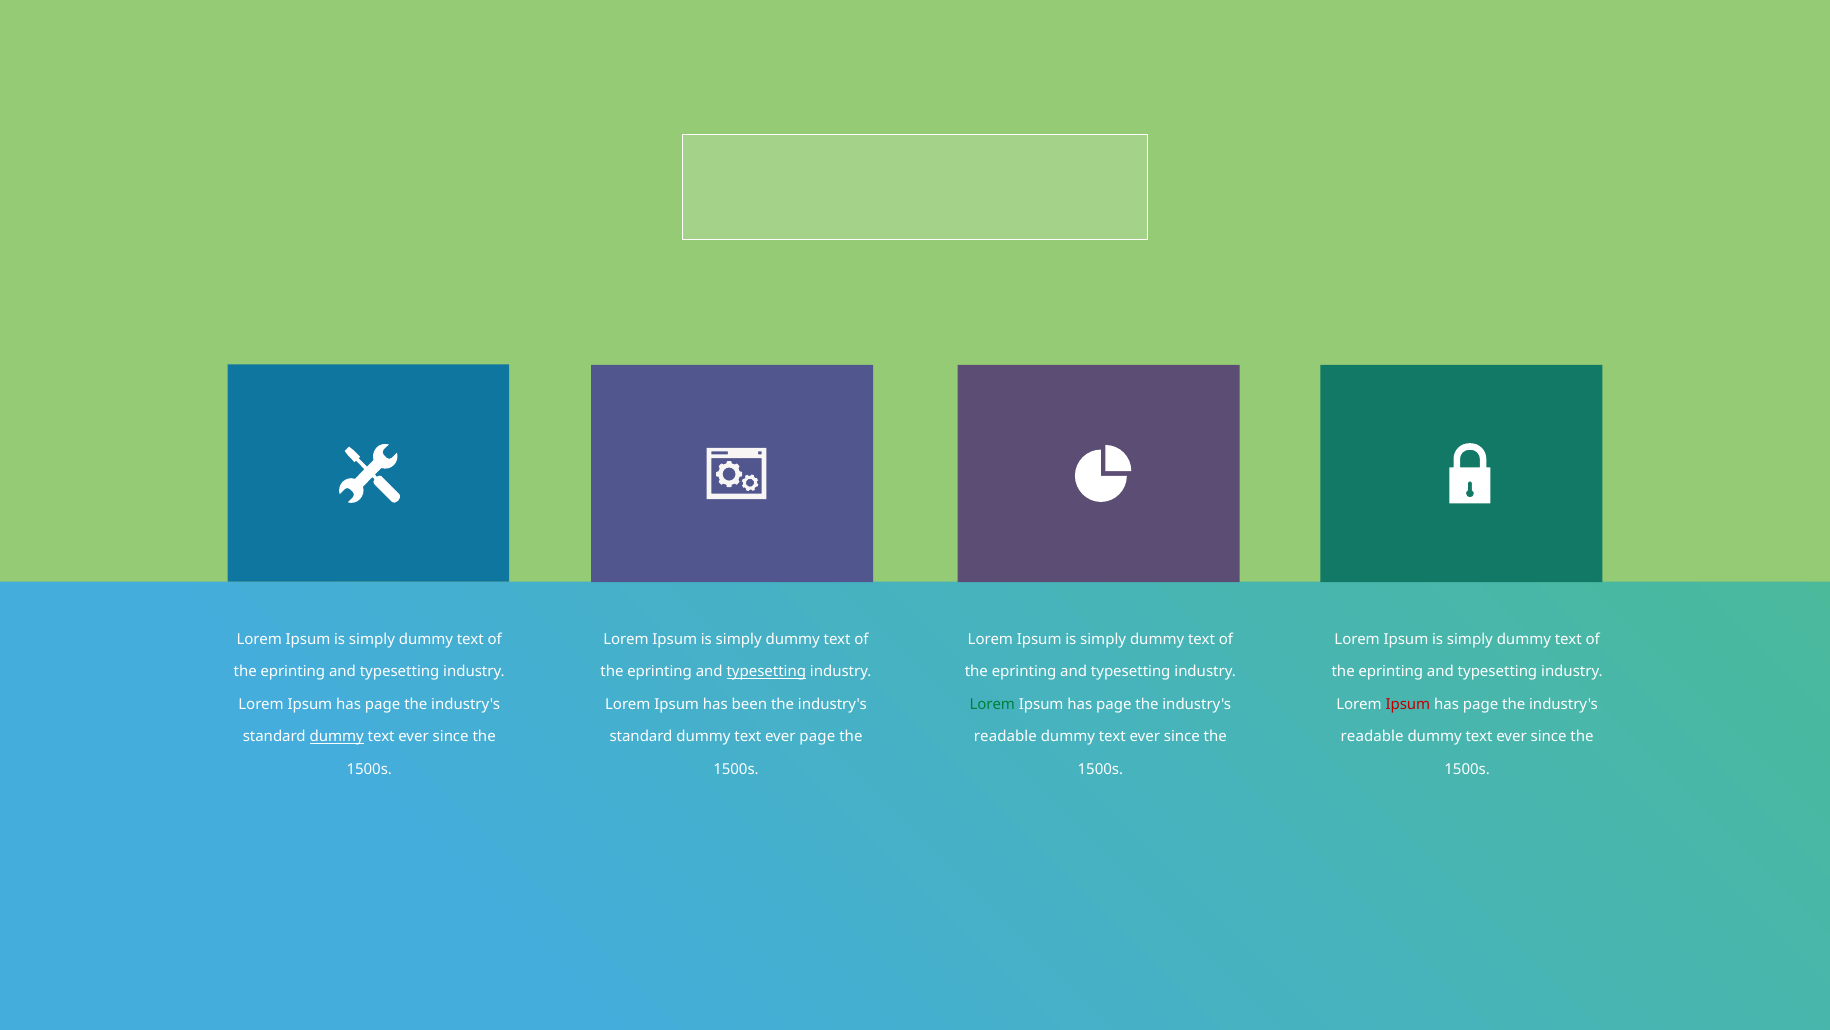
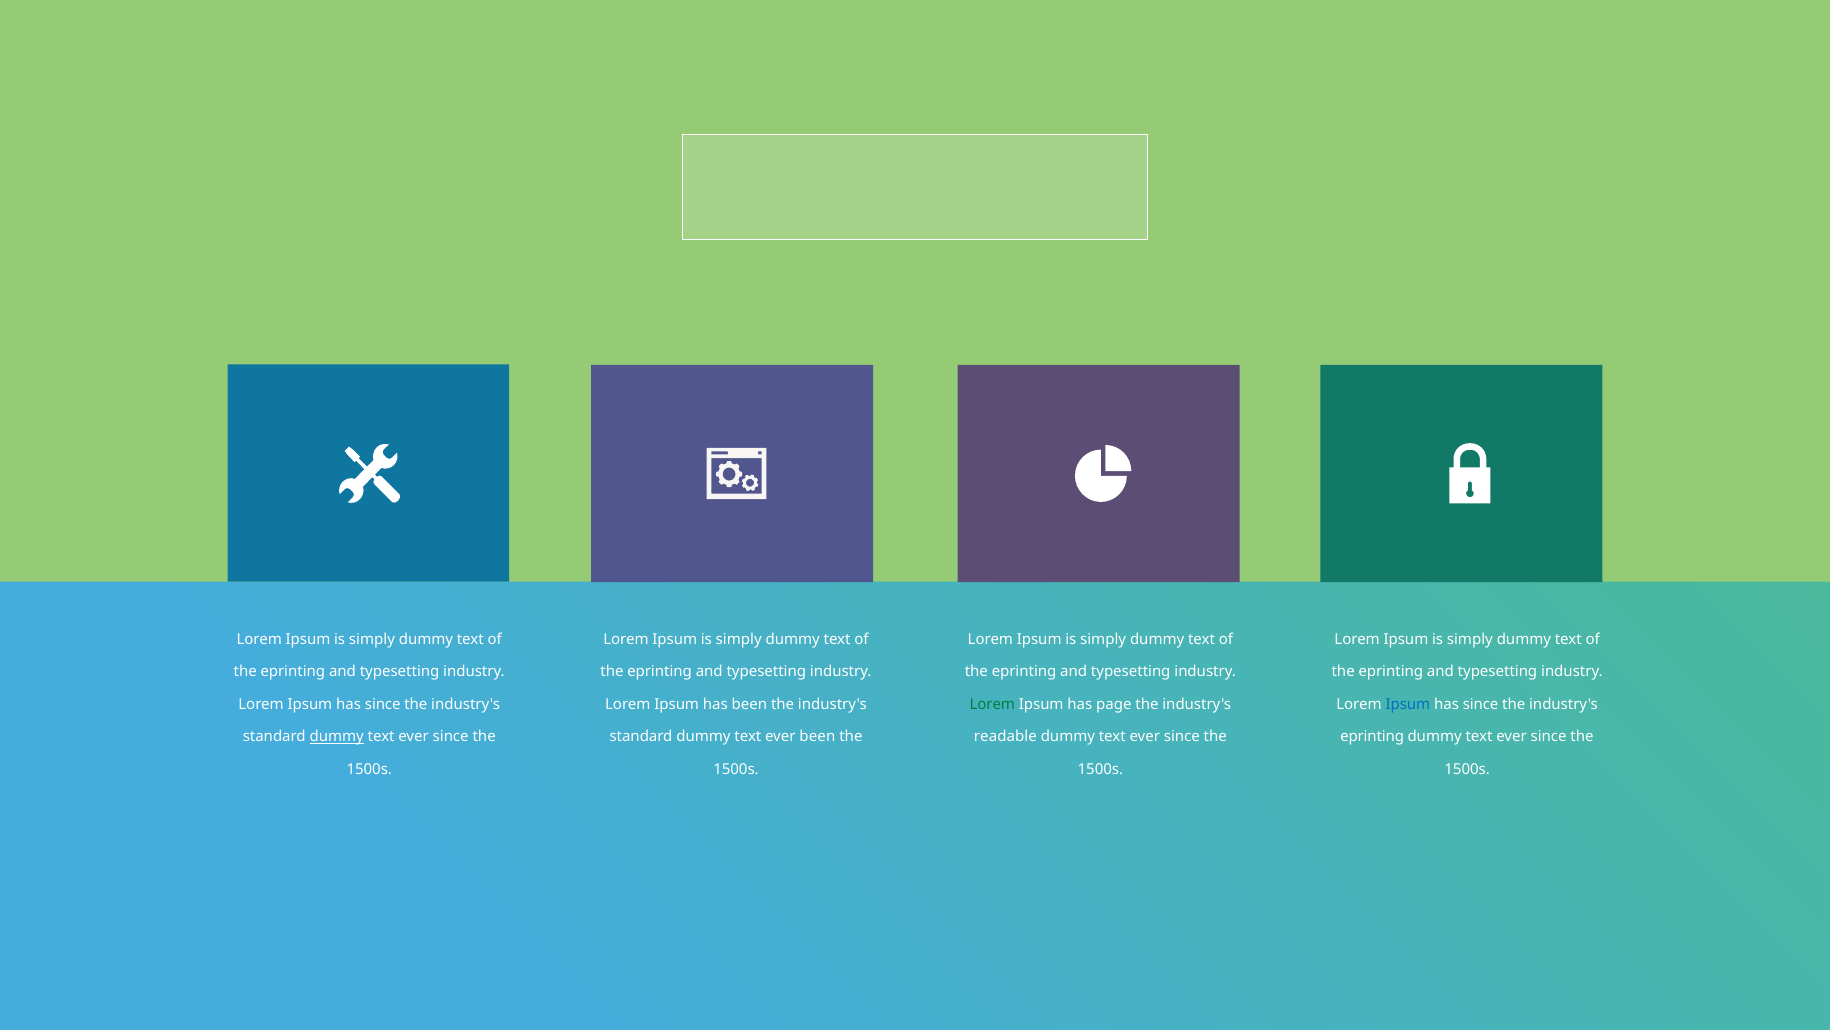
typesetting underline: present -> none (766, 672)
page: page -> since (383, 704)
Ipsum colour: red -> blue (1408, 704)
page: page -> since (1481, 704)
ever page: page -> been (817, 737)
readable: readable -> еprinting (1372, 737)
